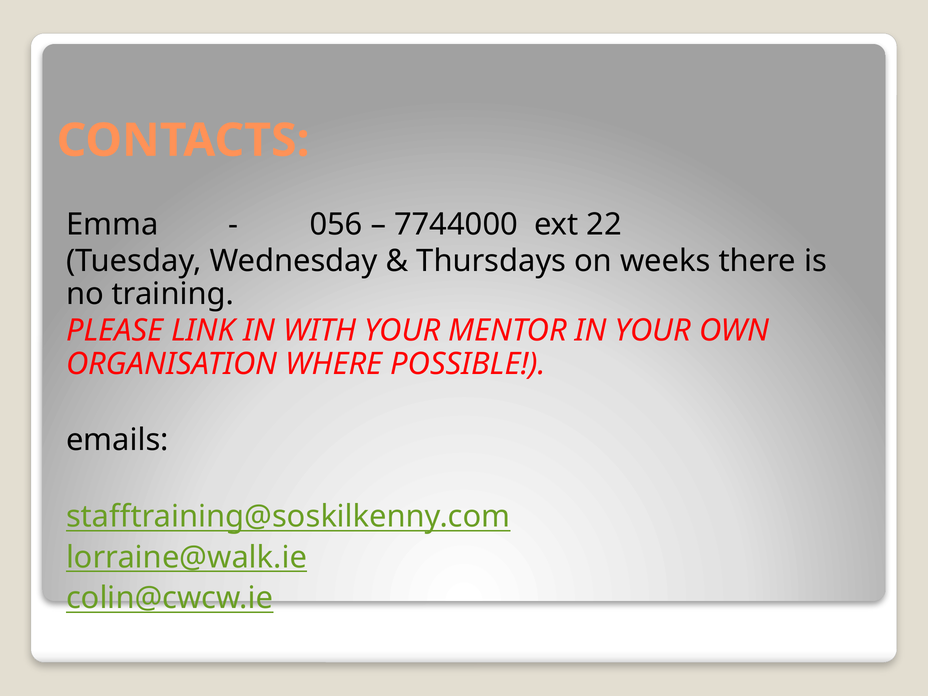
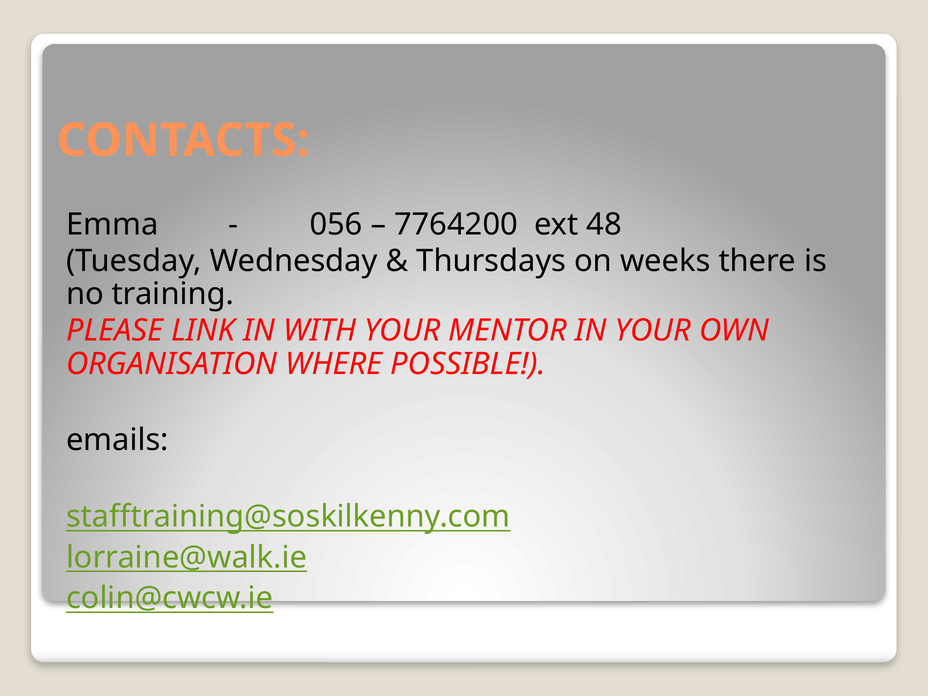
7744000: 7744000 -> 7764200 (456, 225)
22: 22 -> 48 (604, 225)
